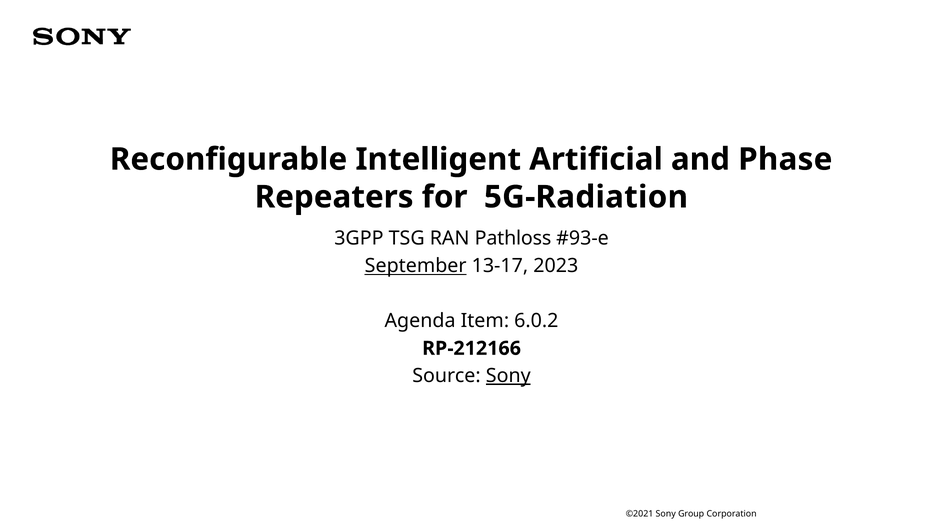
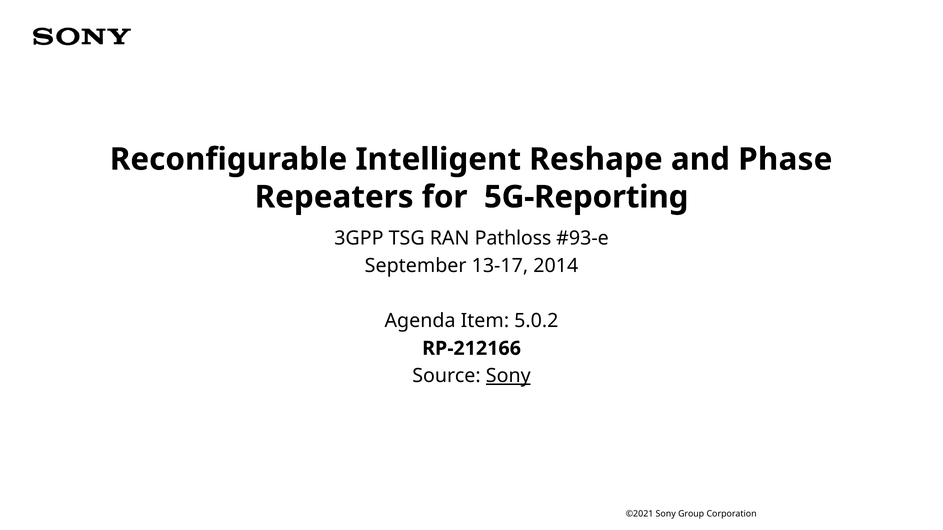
Artificial: Artificial -> Reshape (596, 159)
5G-Radiation: 5G-Radiation -> 5G-Reporting (586, 197)
September underline: present -> none (416, 266)
2023: 2023 -> 2014 (556, 266)
6.0.2: 6.0.2 -> 5.0.2 (536, 321)
